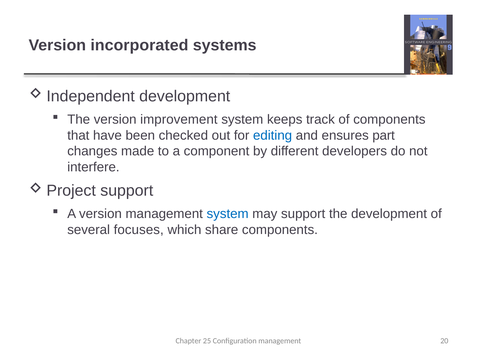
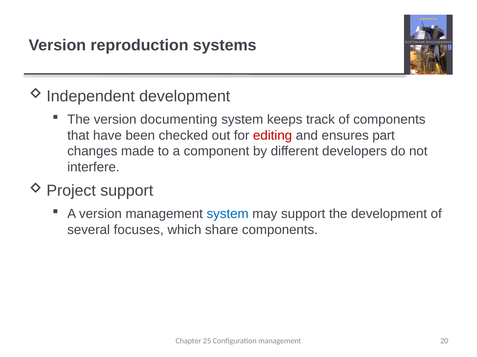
incorporated: incorporated -> reproduction (139, 45)
improvement: improvement -> documenting (179, 120)
editing colour: blue -> red (273, 136)
